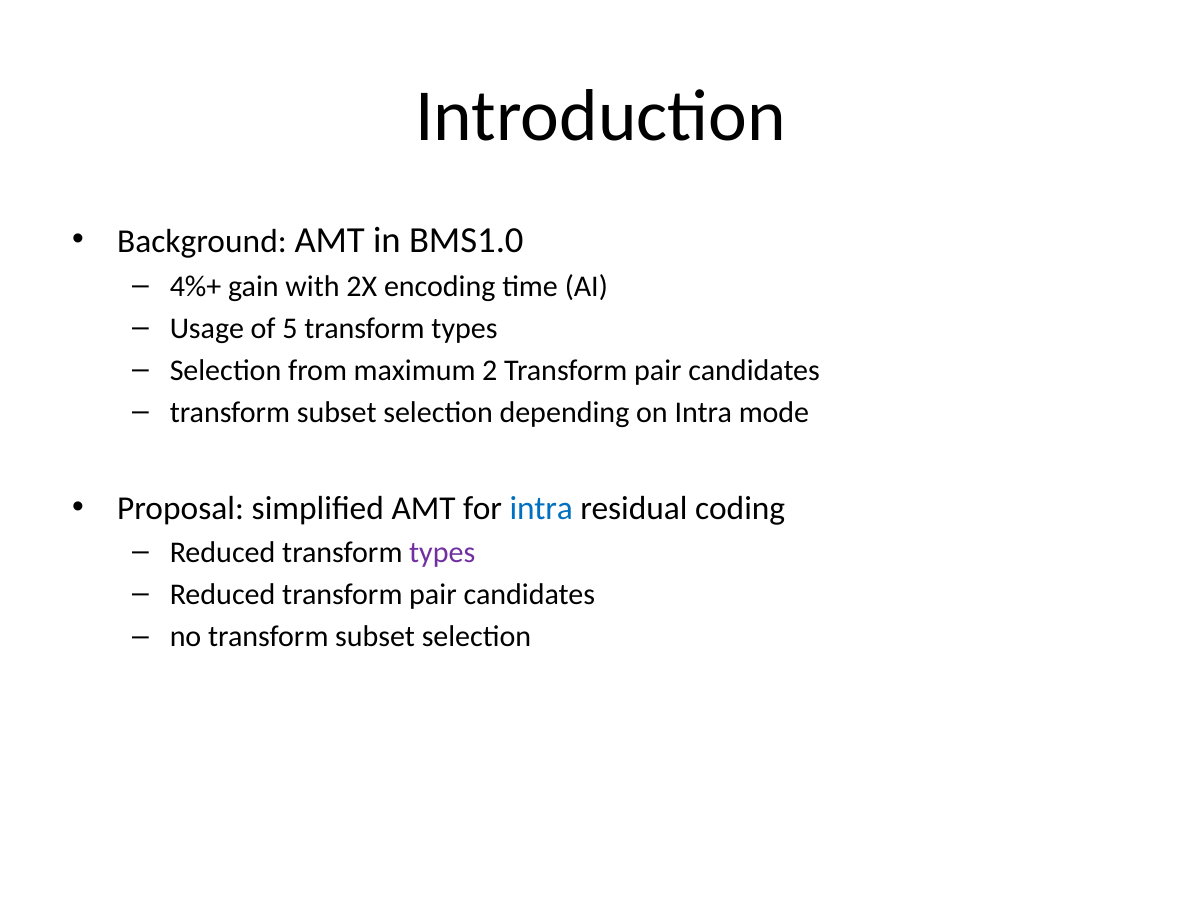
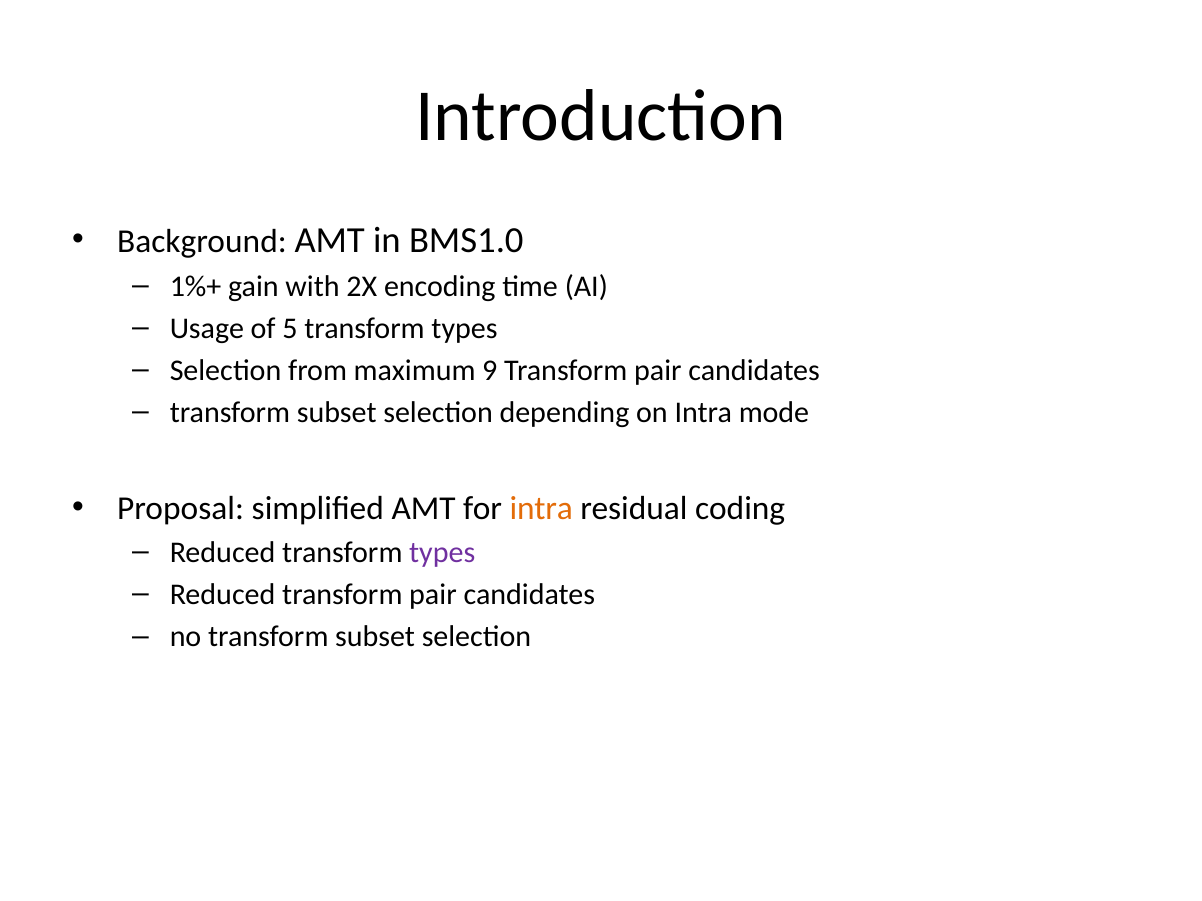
4%+: 4%+ -> 1%+ (196, 287)
2: 2 -> 9 (490, 371)
intra colour: blue -> orange (541, 509)
